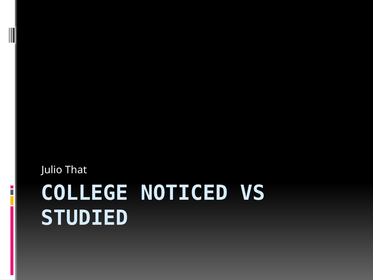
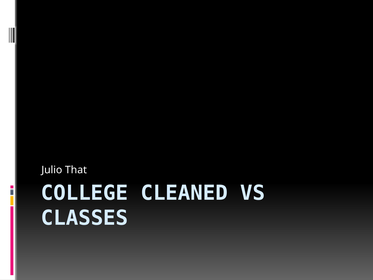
NOTICED: NOTICED -> CLEANED (184, 193)
STUDIED: STUDIED -> CLASSES (85, 218)
